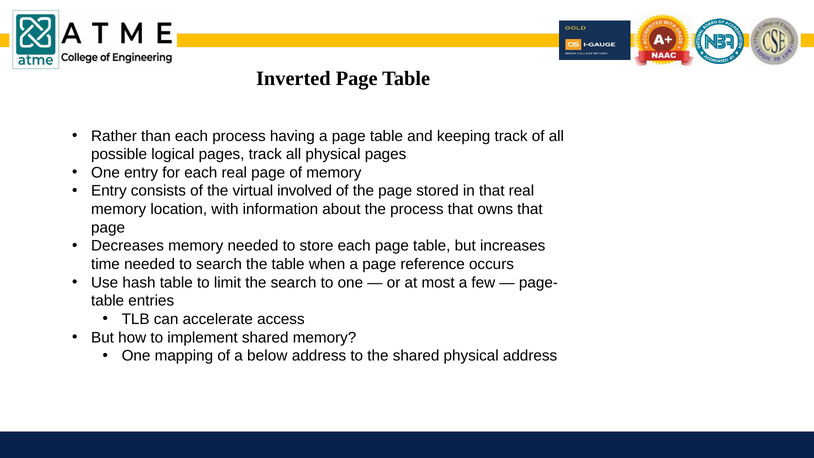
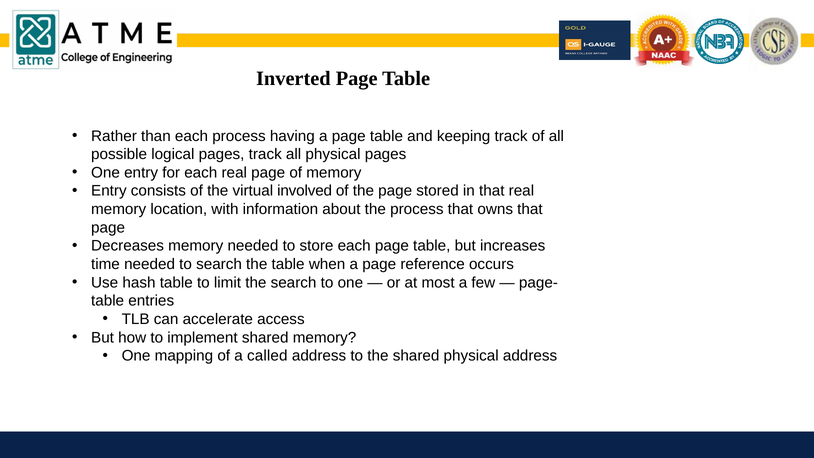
below: below -> called (267, 356)
